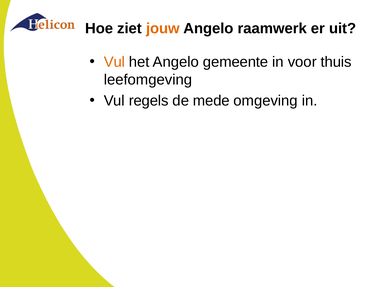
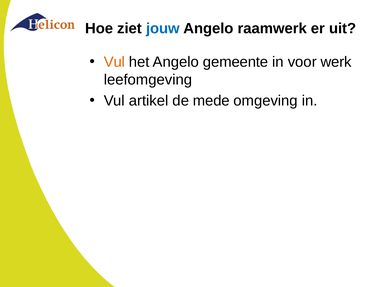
jouw colour: orange -> blue (163, 28)
thuis: thuis -> werk (336, 62)
regels: regels -> artikel (149, 101)
